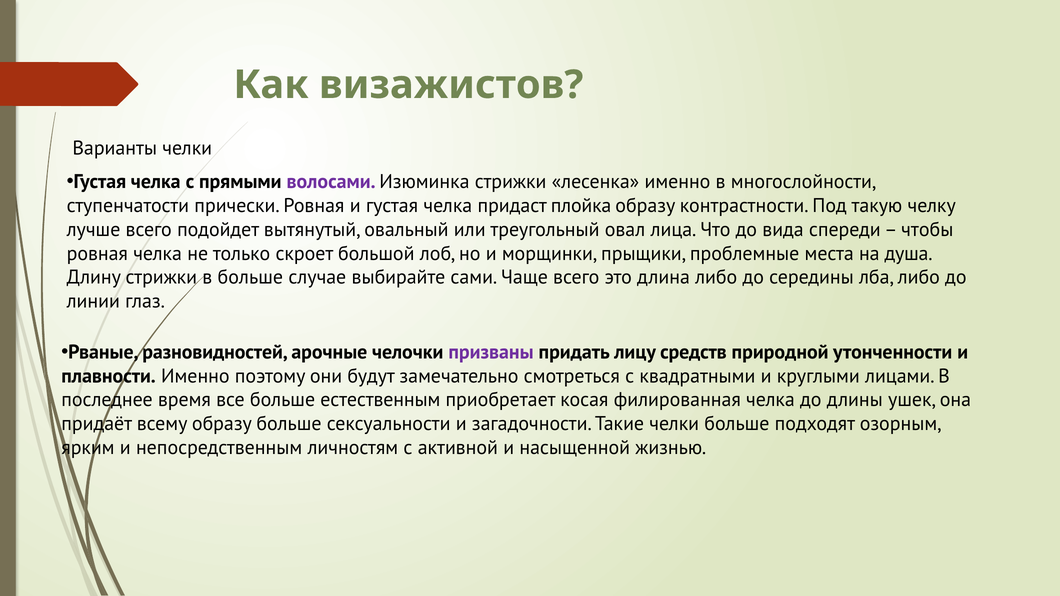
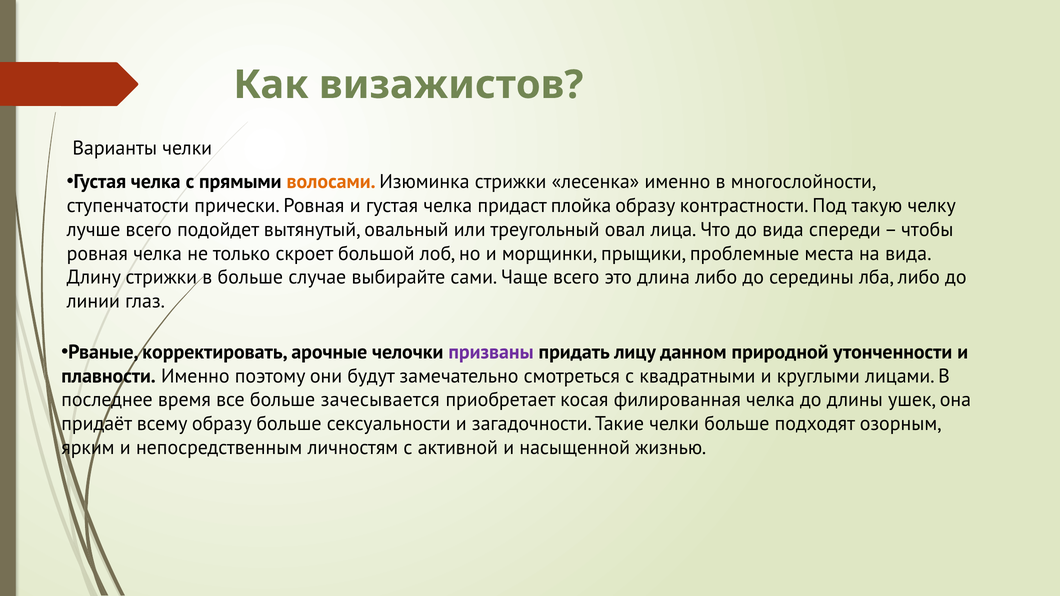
волосами colour: purple -> orange (331, 182)
на душа: душа -> вида (908, 254)
разновидностей: разновидностей -> корректировать (215, 352)
средств: средств -> данном (693, 352)
естественным: естественным -> зачесывается (380, 400)
